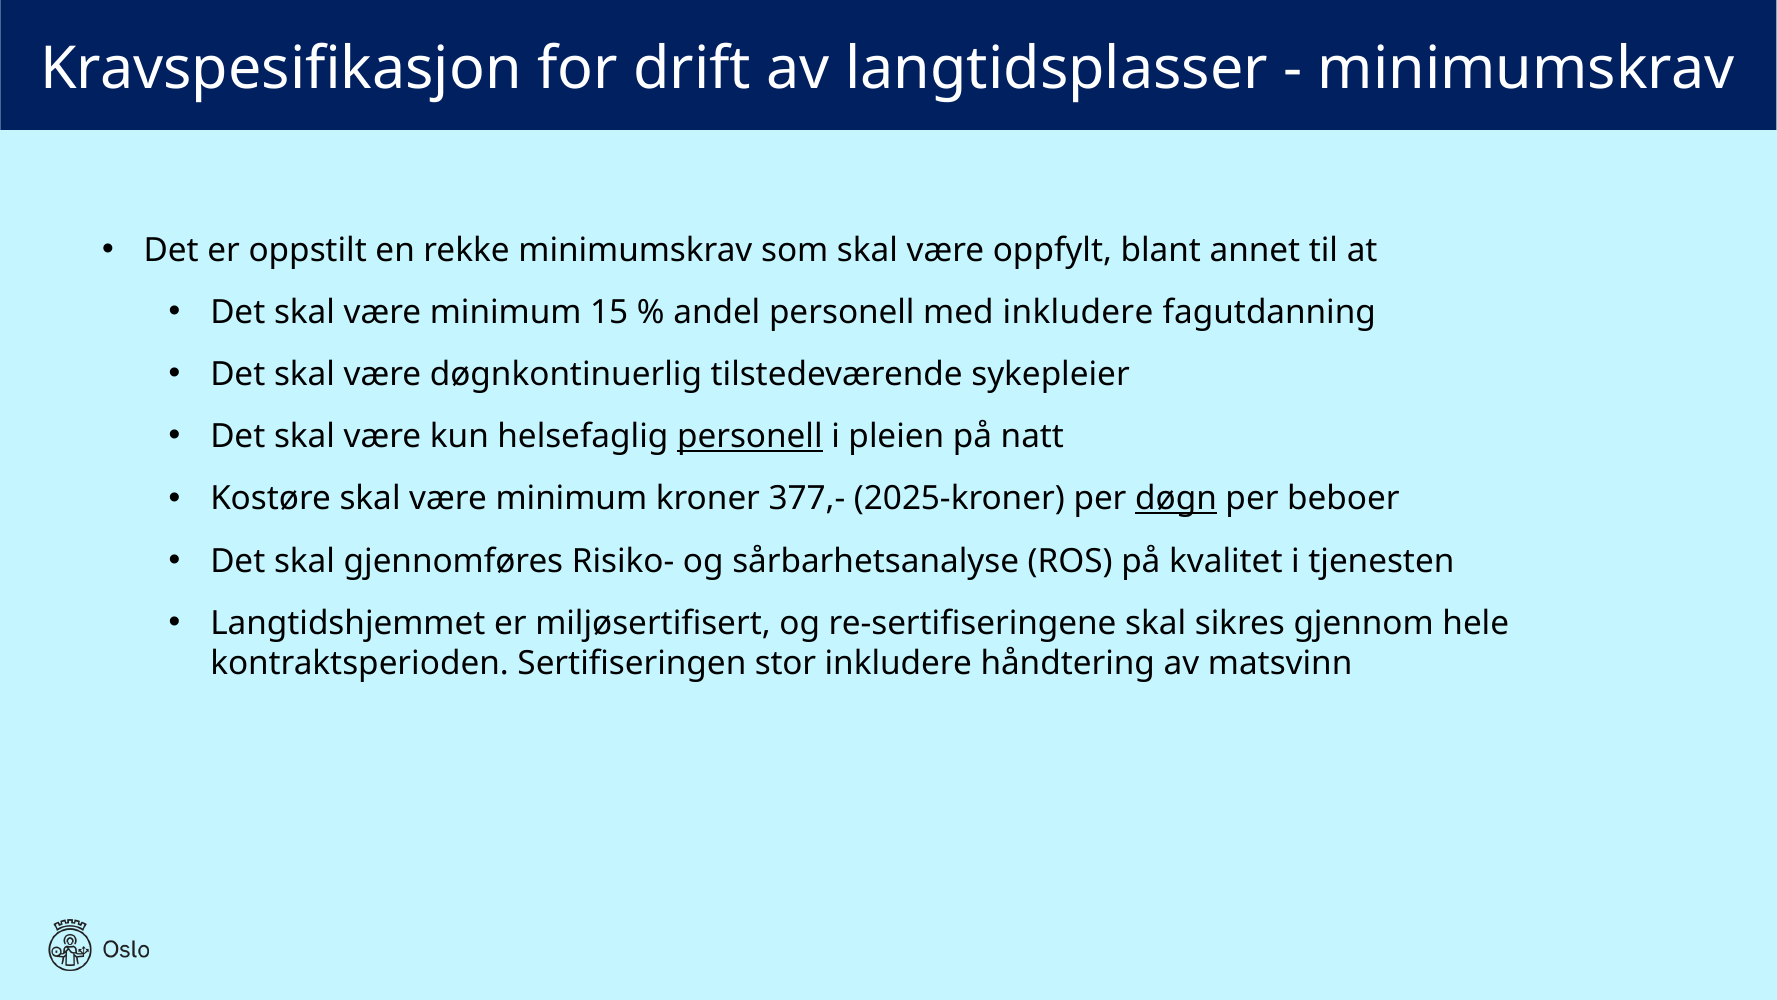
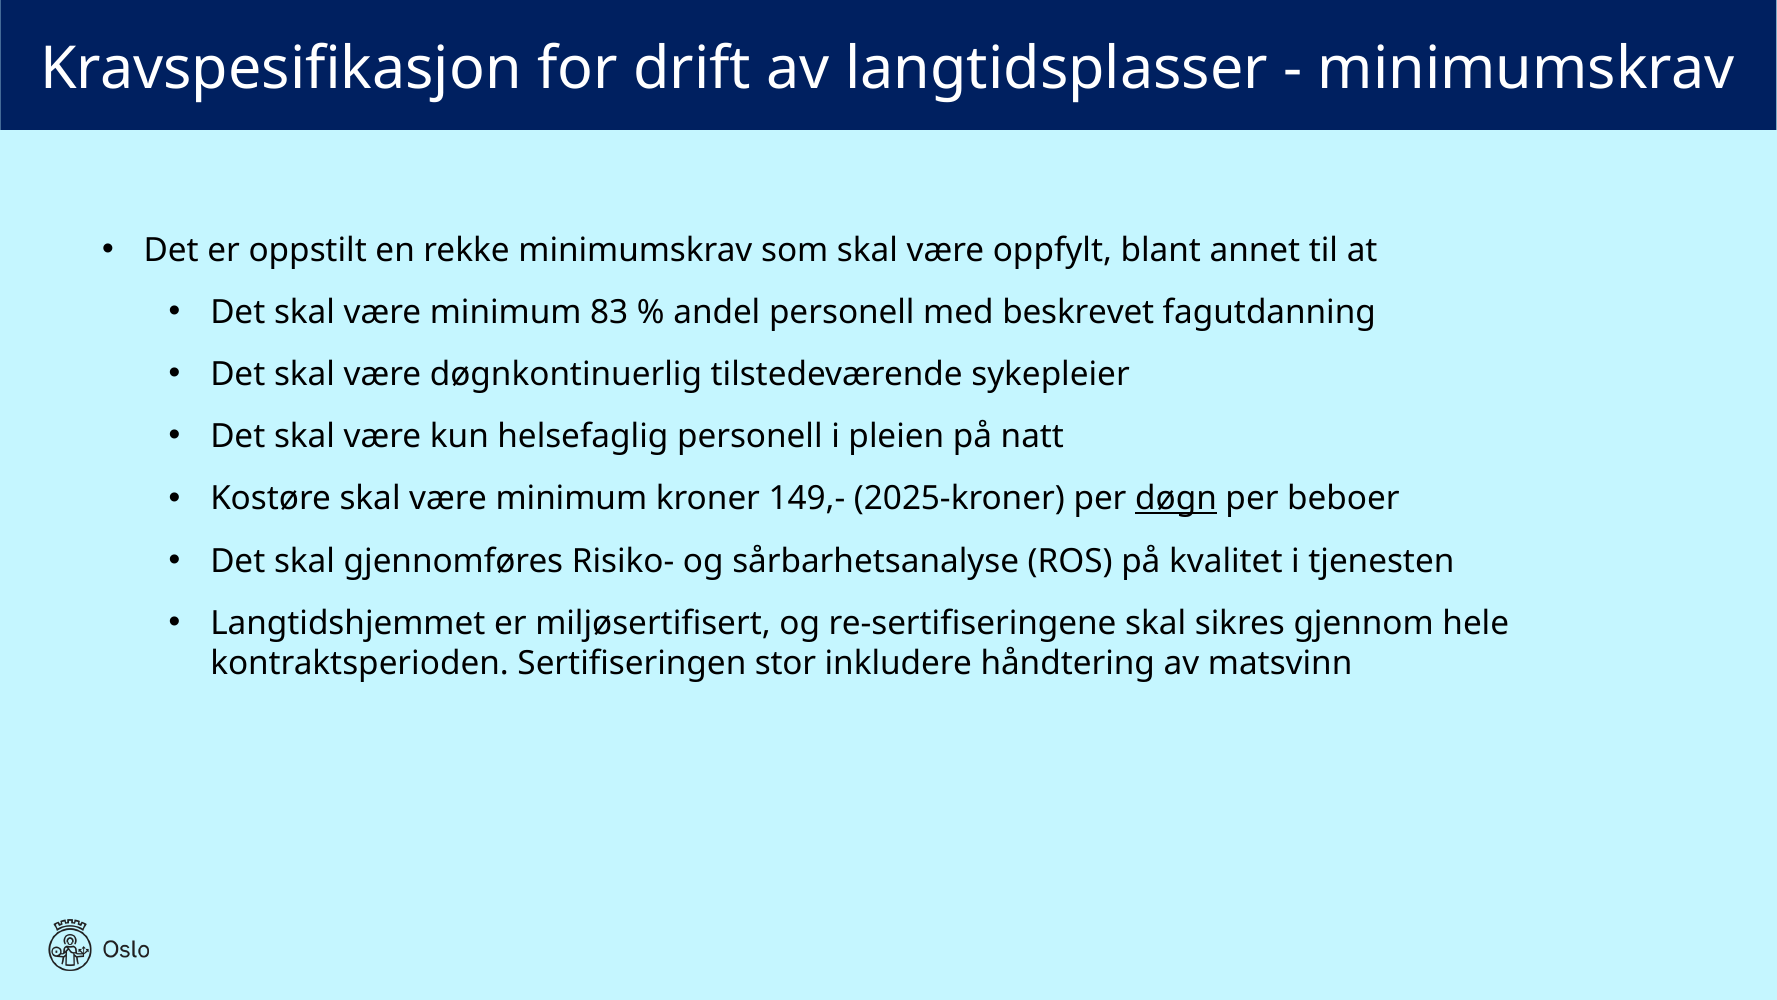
15: 15 -> 83 (609, 312)
med inkludere: inkludere -> beskrevet (1078, 312)
personell underline: present -> none (750, 436)
377,-: 377,- -> 149,- (807, 499)
